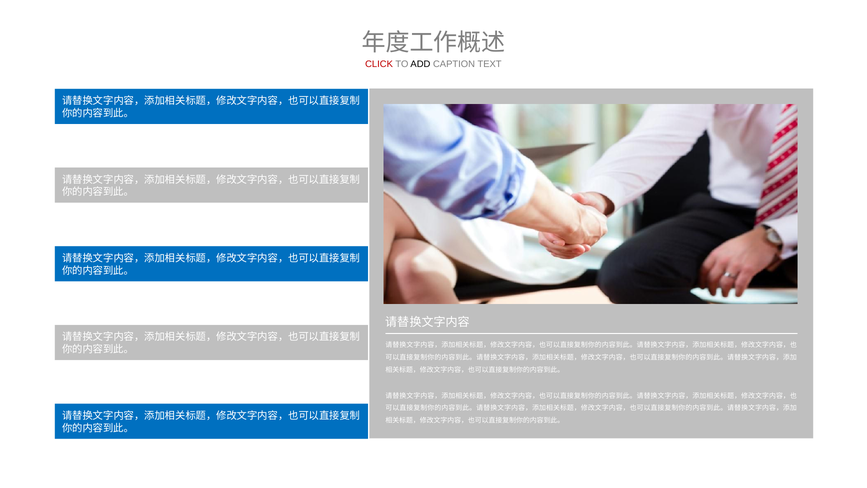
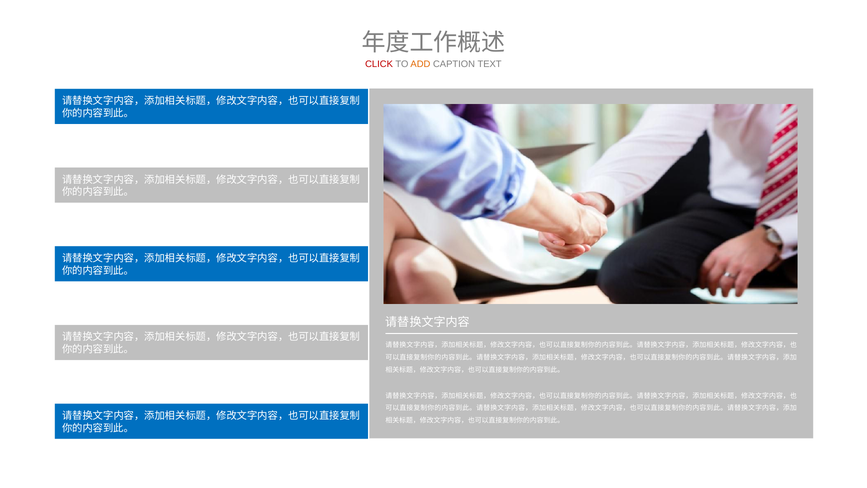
ADD colour: black -> orange (420, 64)
